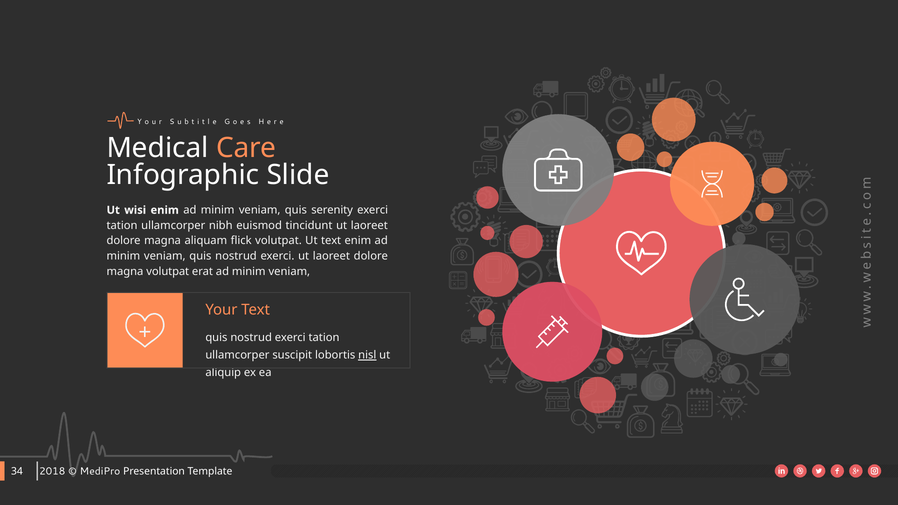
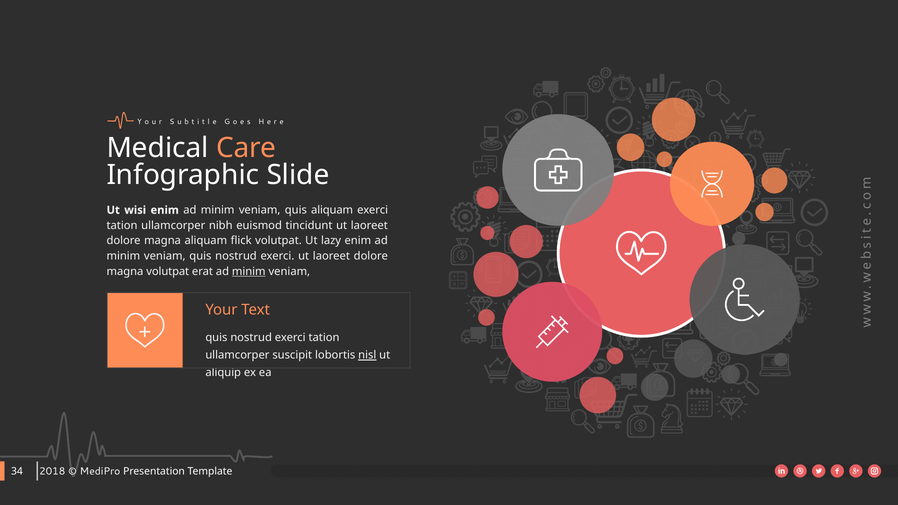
quis serenity: serenity -> aliquam (332, 210)
Ut text: text -> lazy (331, 241)
minim underline: none -> present (249, 272)
